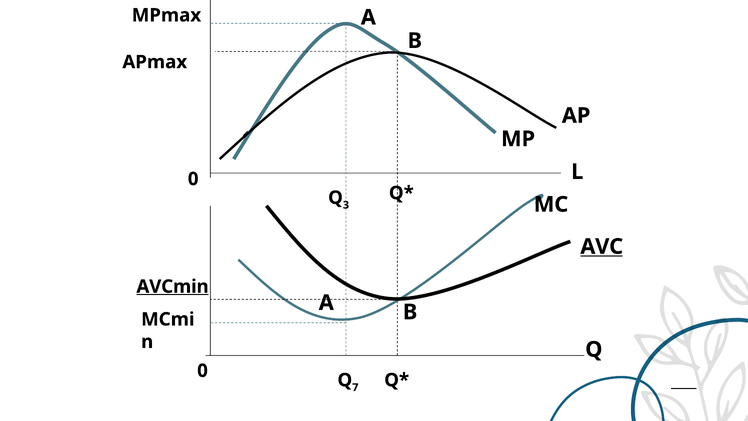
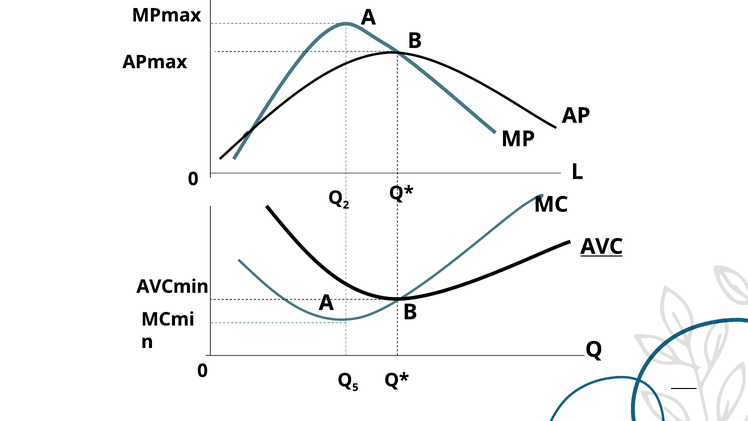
3: 3 -> 2 (346, 205)
AVCmin underline: present -> none (173, 286)
7: 7 -> 5 (355, 387)
